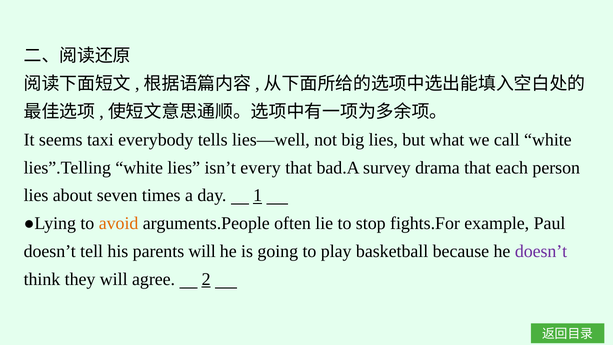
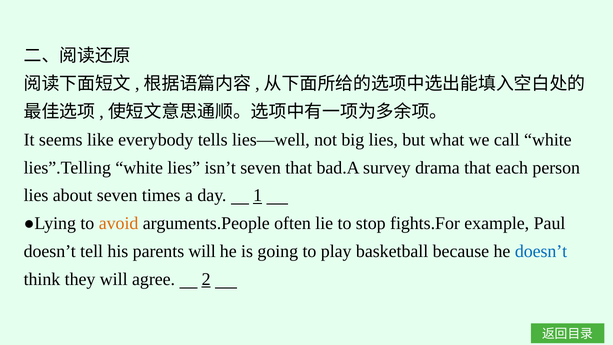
taxi: taxi -> like (100, 140)
isn’t every: every -> seven (261, 168)
doesn’t colour: purple -> blue (541, 251)
